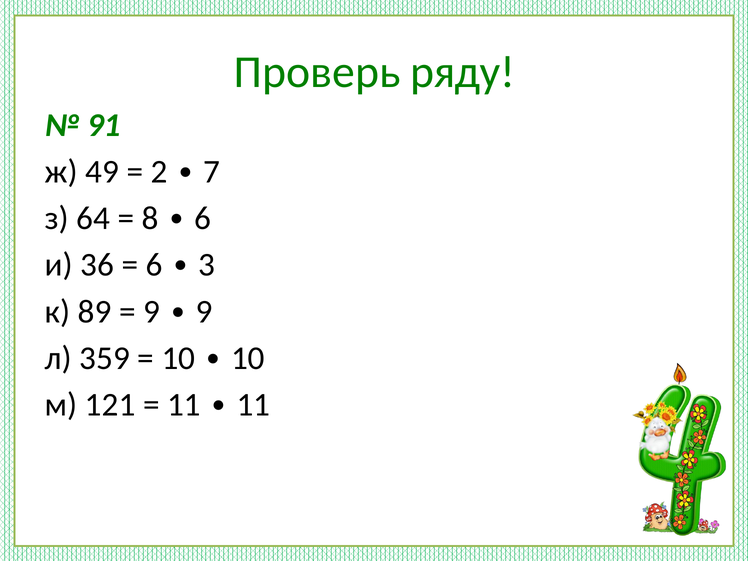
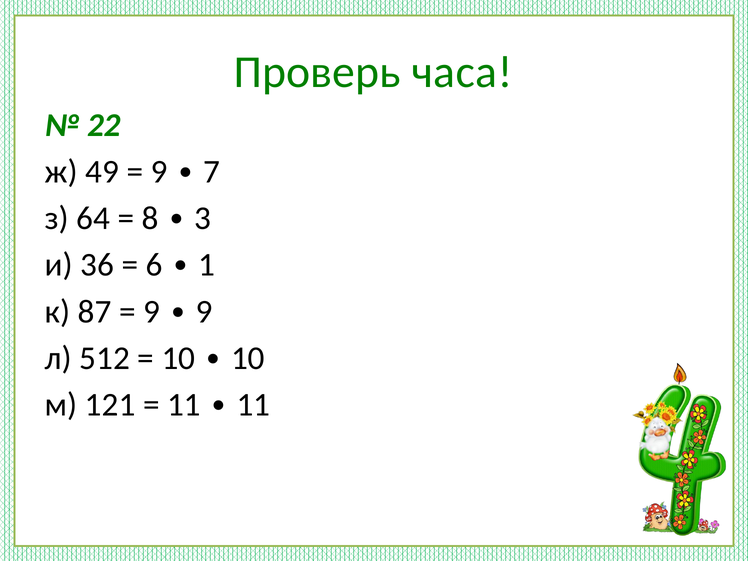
ряду: ряду -> часа (462, 72)
91: 91 -> 22 (104, 125)
2: 2 -> 9 (159, 172)
8 6: 6 -> 3 (203, 218)
3: 3 -> 1 (207, 265)
89: 89 -> 87 (95, 312)
359: 359 -> 512 (105, 358)
